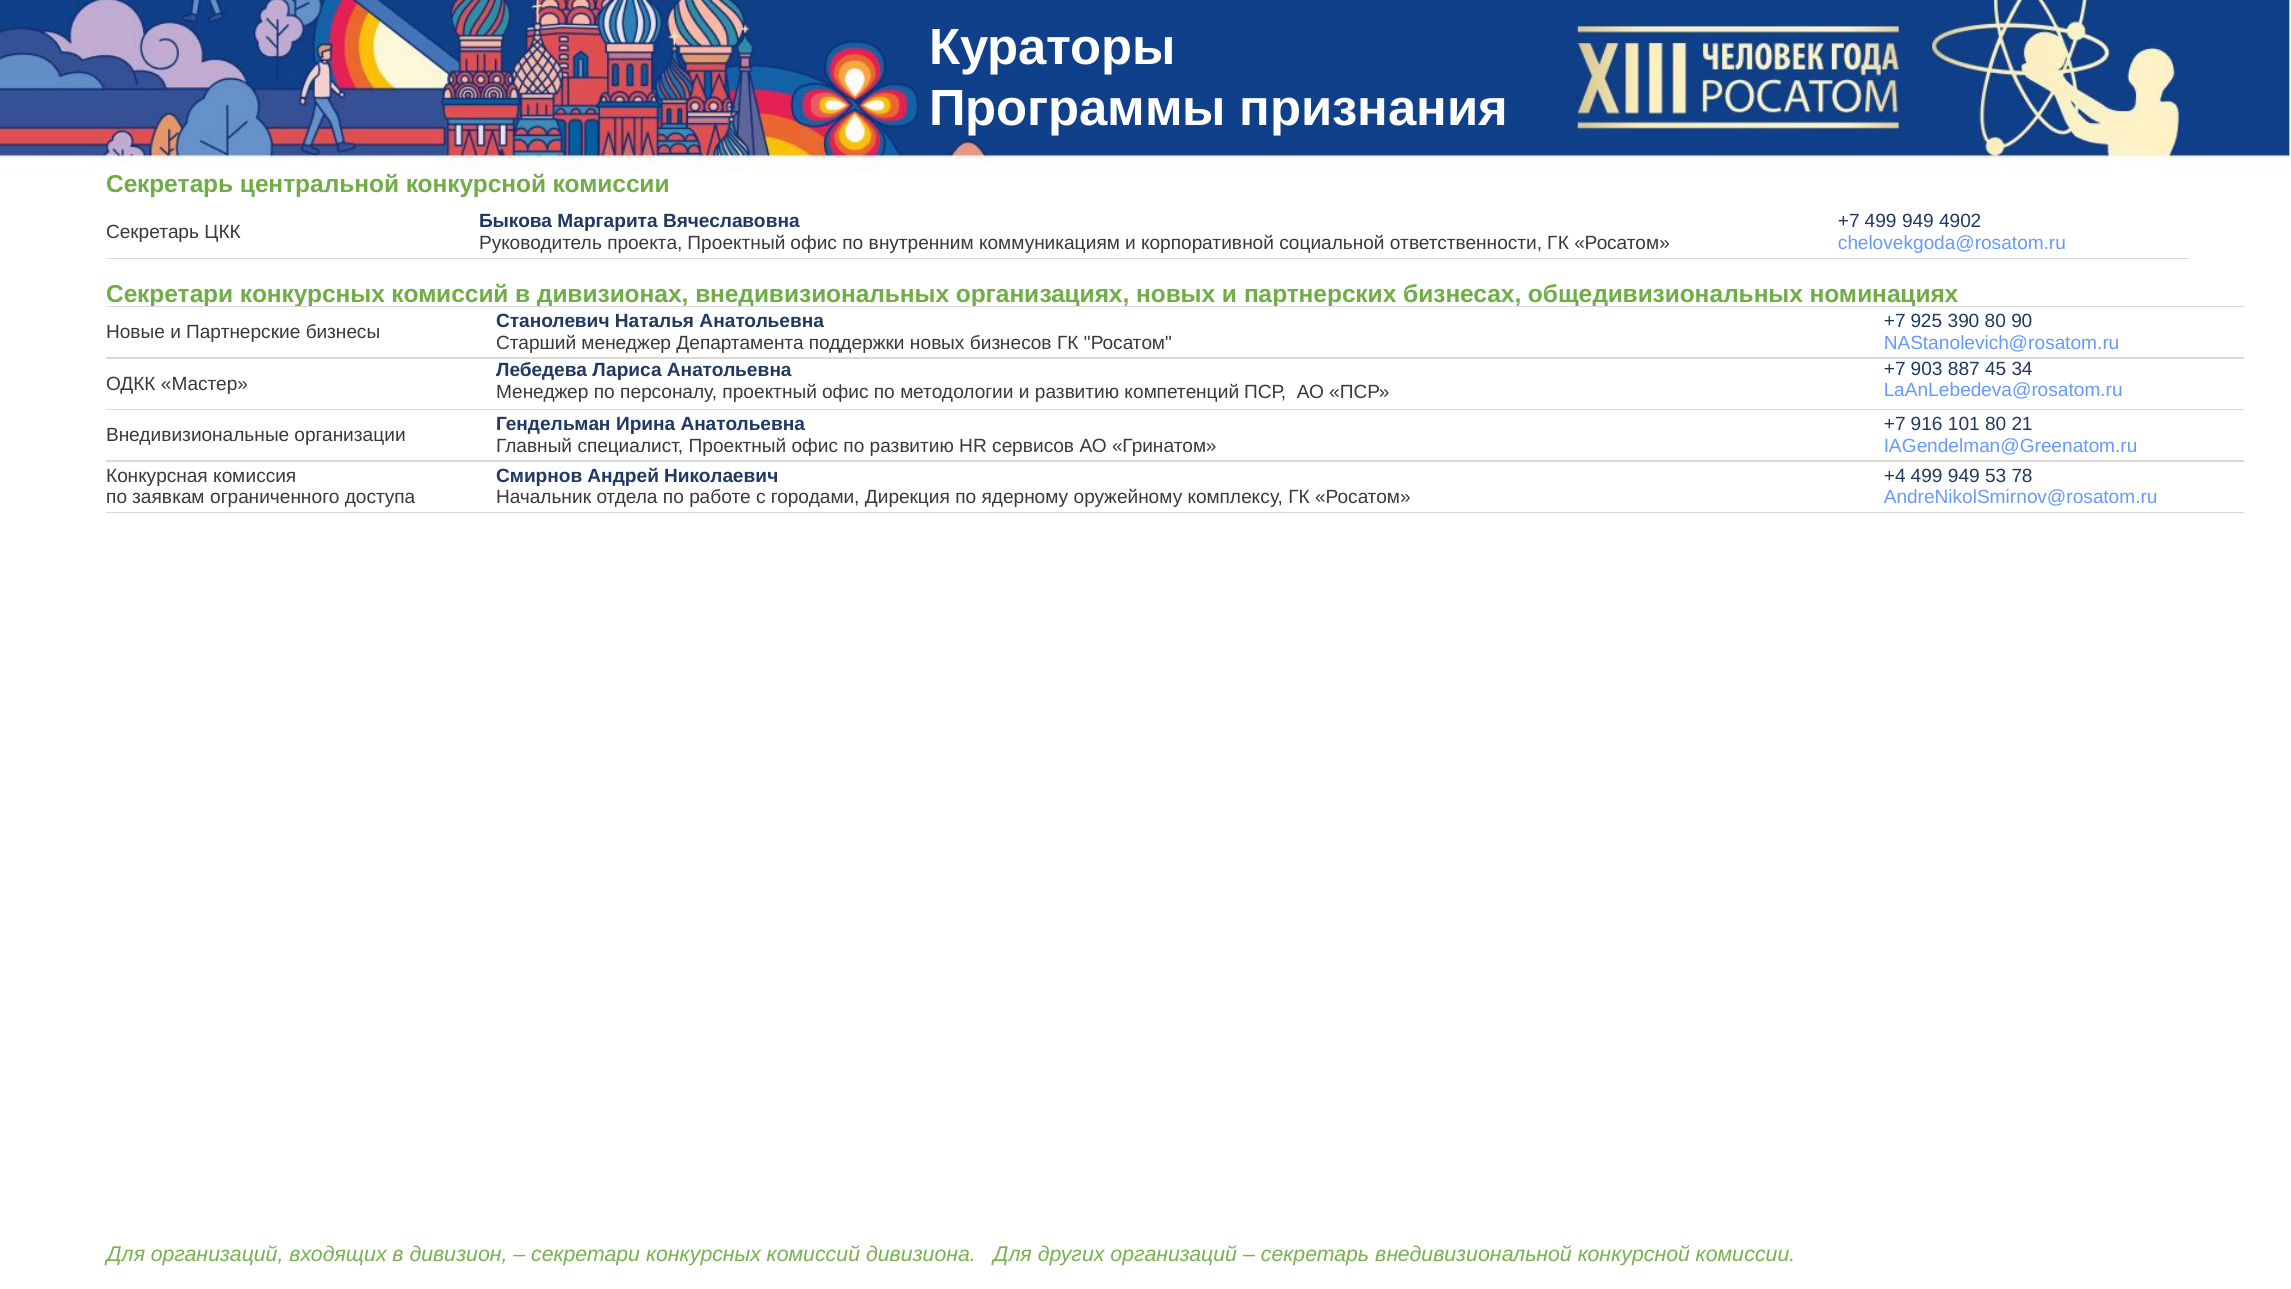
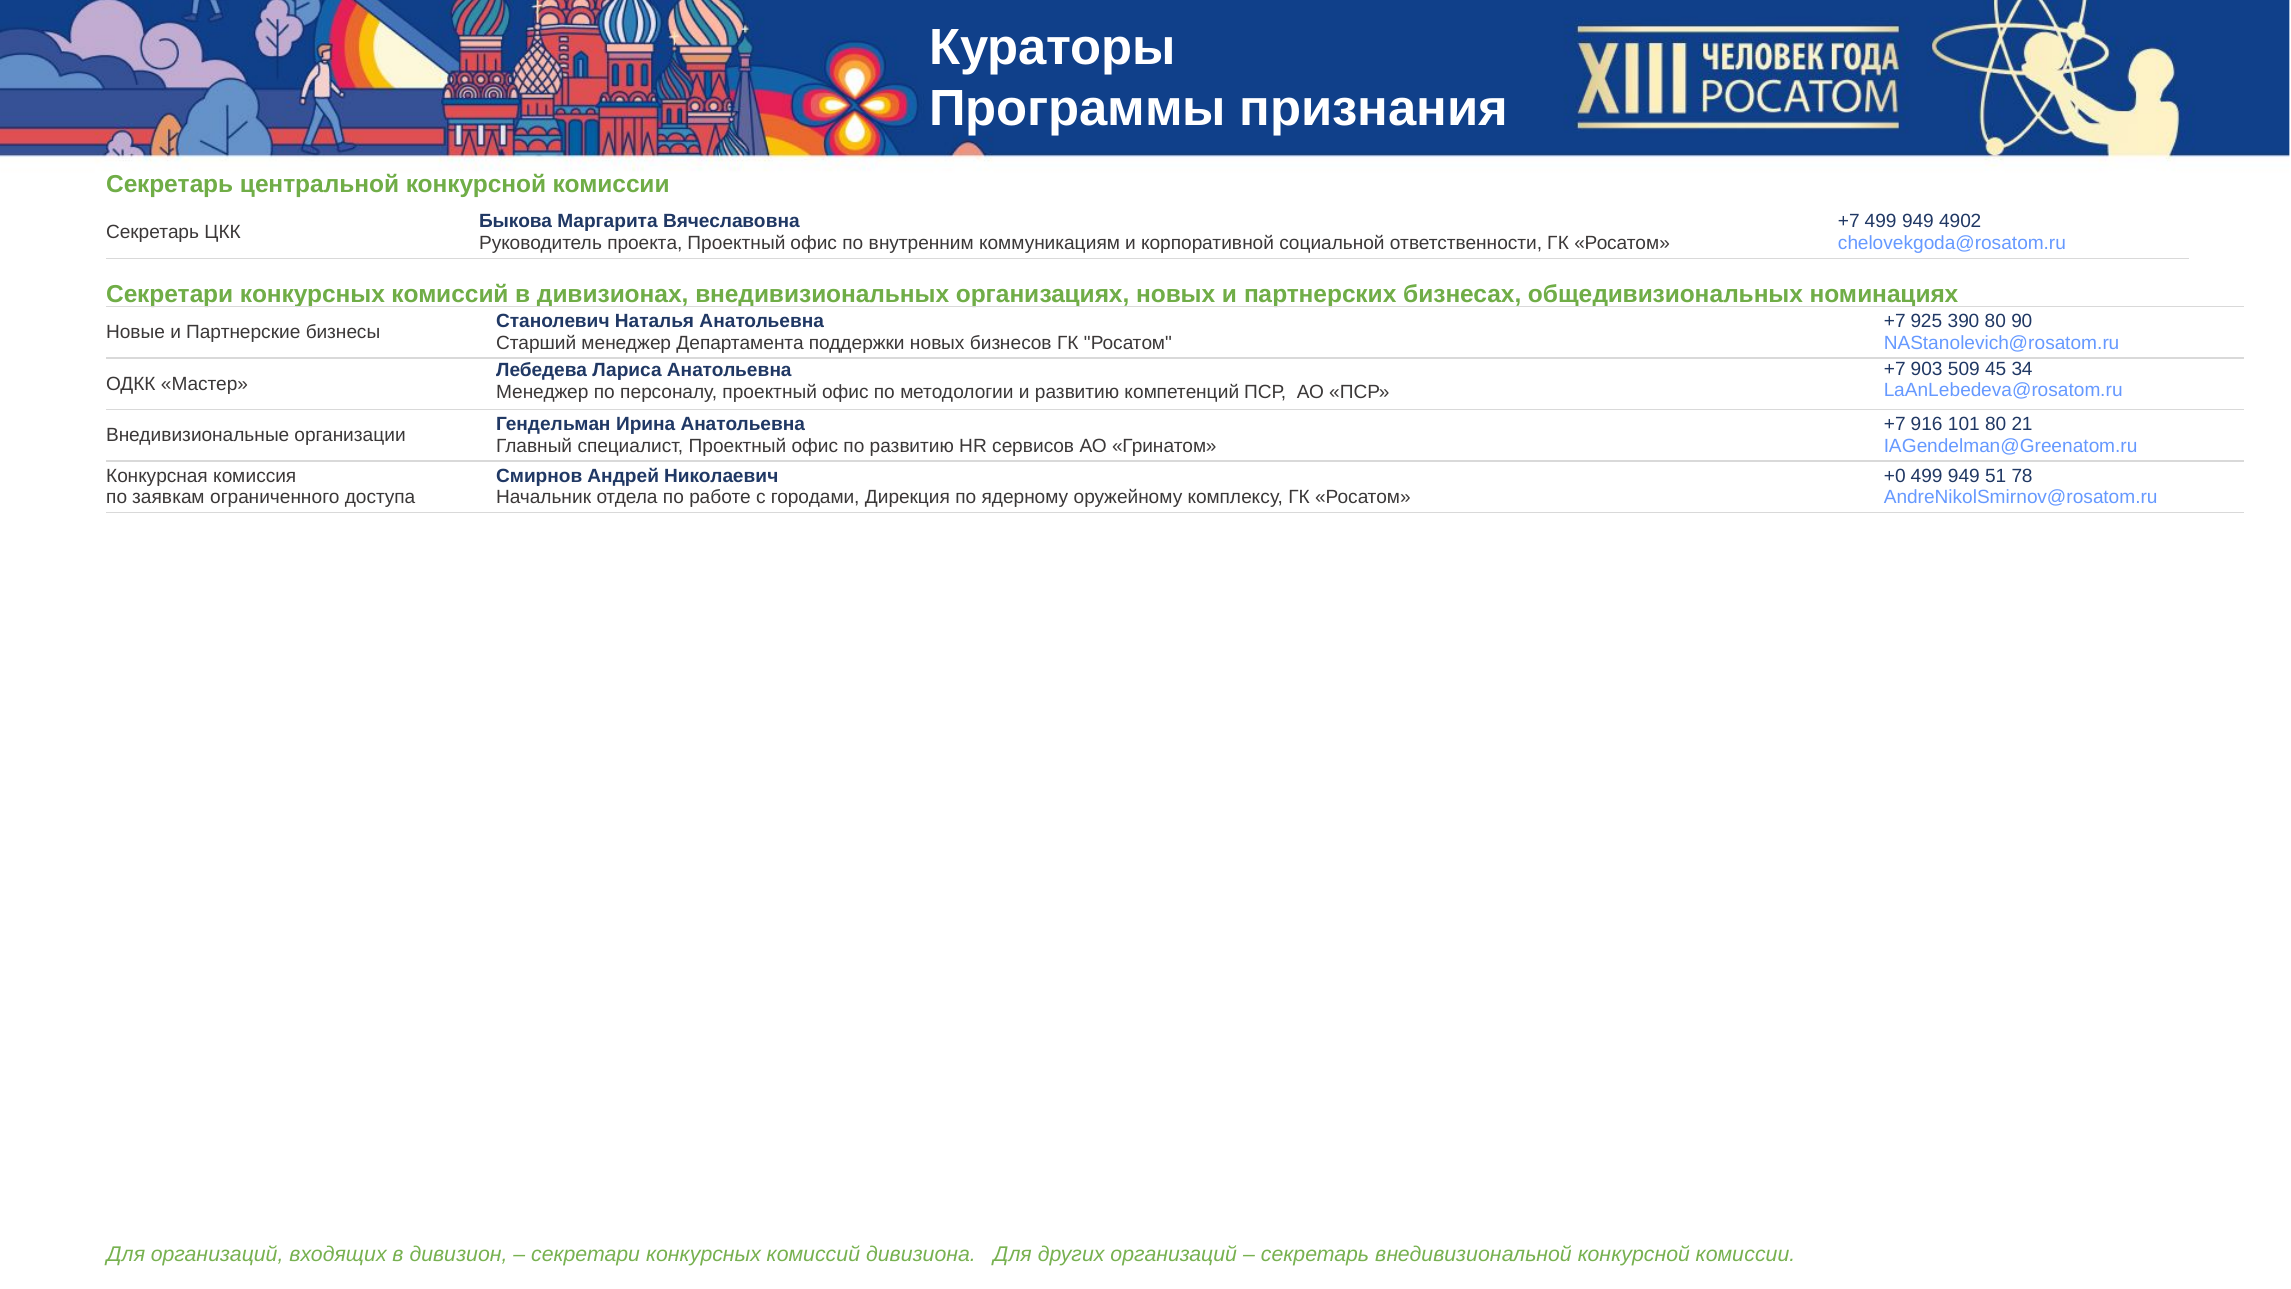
887: 887 -> 509 (1964, 369)
+4: +4 -> +0 (1895, 476)
53: 53 -> 51 (1996, 476)
